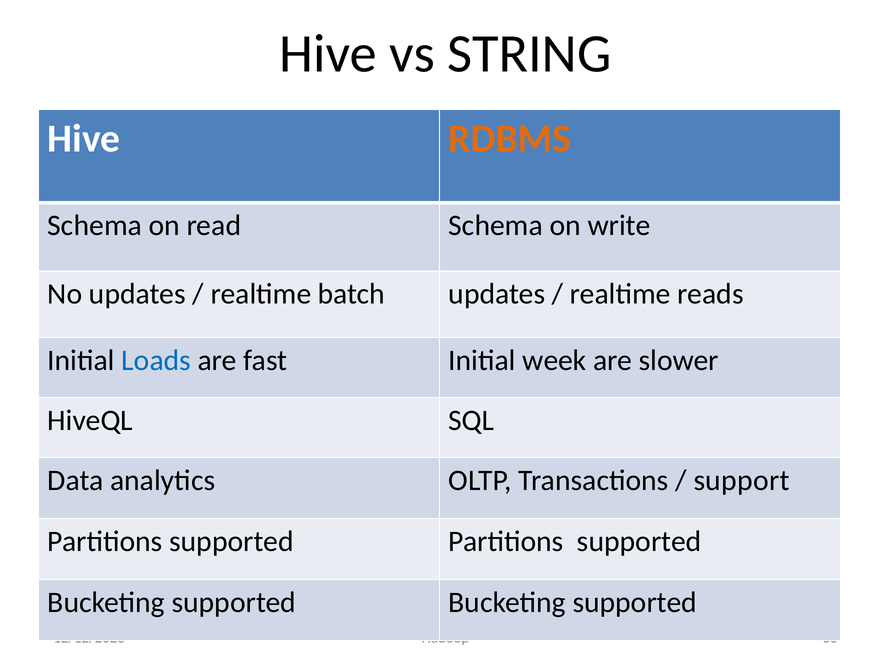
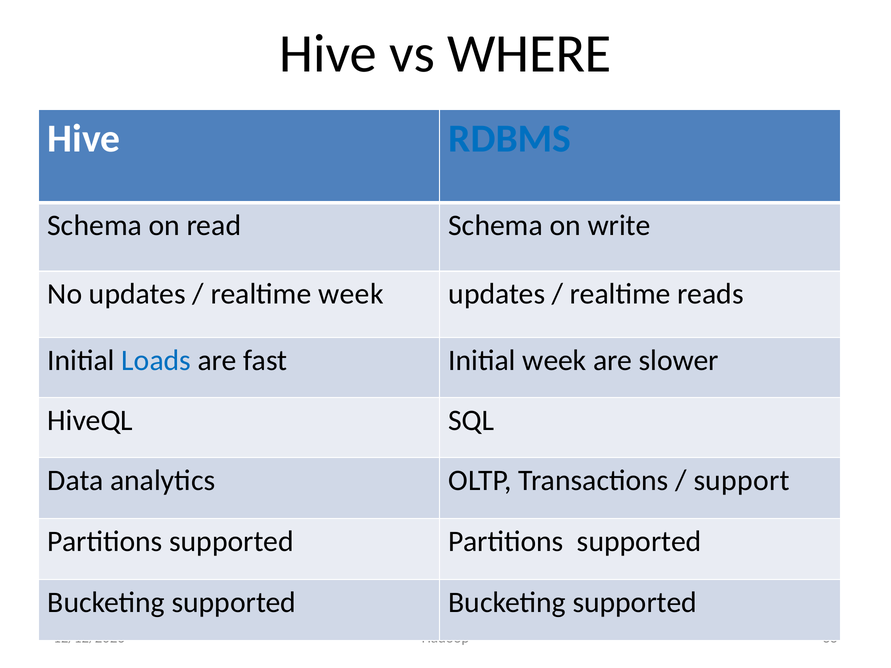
STRING: STRING -> WHERE (529, 54)
RDBMS colour: orange -> blue (510, 139)
realtime batch: batch -> week (351, 294)
